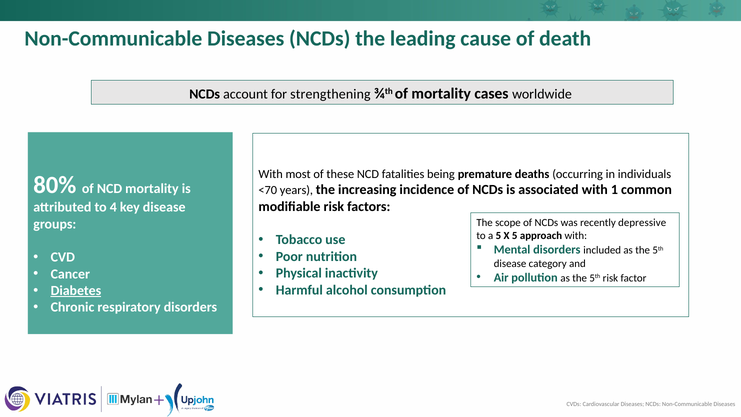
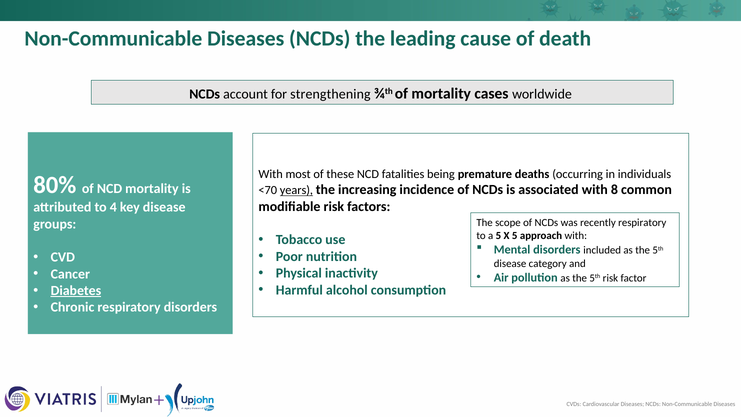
years underline: none -> present (296, 190)
1: 1 -> 8 (614, 190)
recently depressive: depressive -> respiratory (642, 223)
